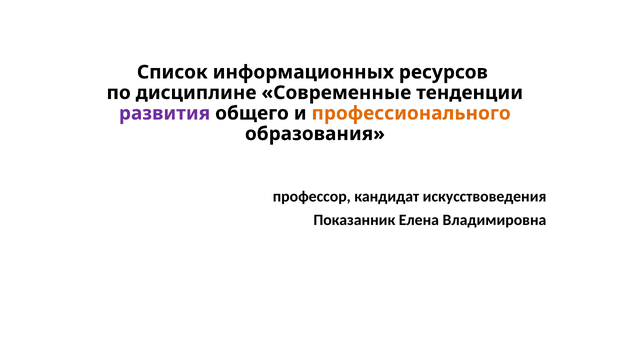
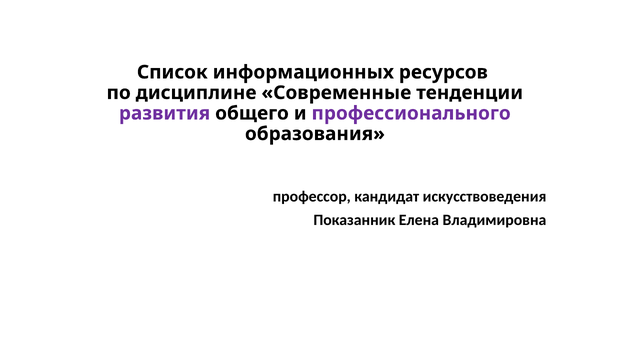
профессионального colour: orange -> purple (411, 113)
